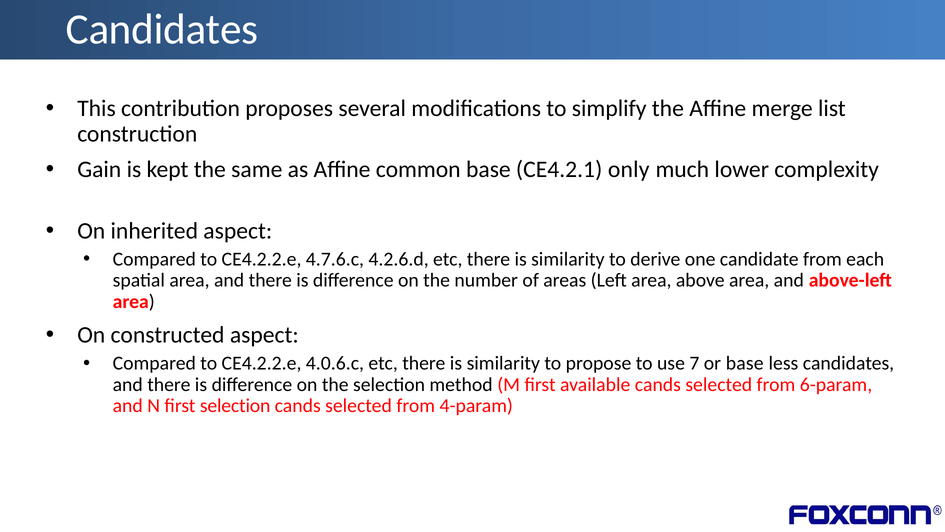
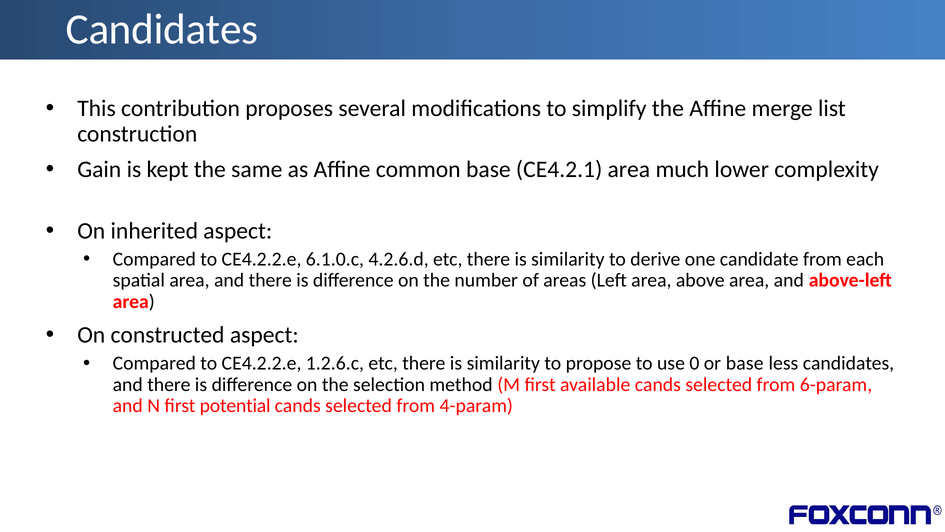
CE4.2.1 only: only -> area (629, 169)
4.7.6.c: 4.7.6.c -> 6.1.0.c (335, 259)
4.0.6.c: 4.0.6.c -> 1.2.6.c (335, 363)
use 7: 7 -> 0 (694, 363)
first selection: selection -> potential (235, 406)
